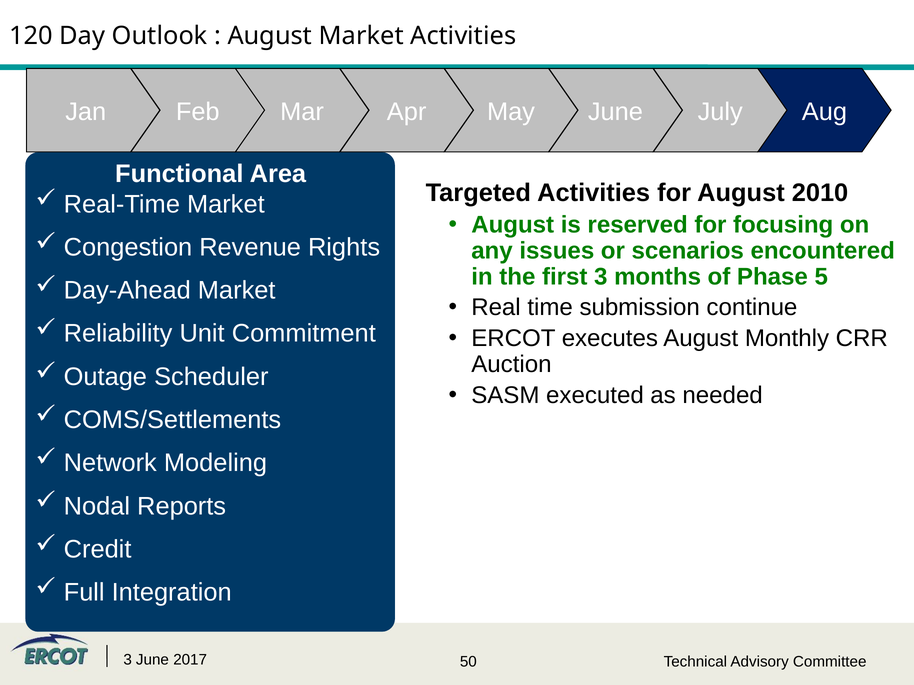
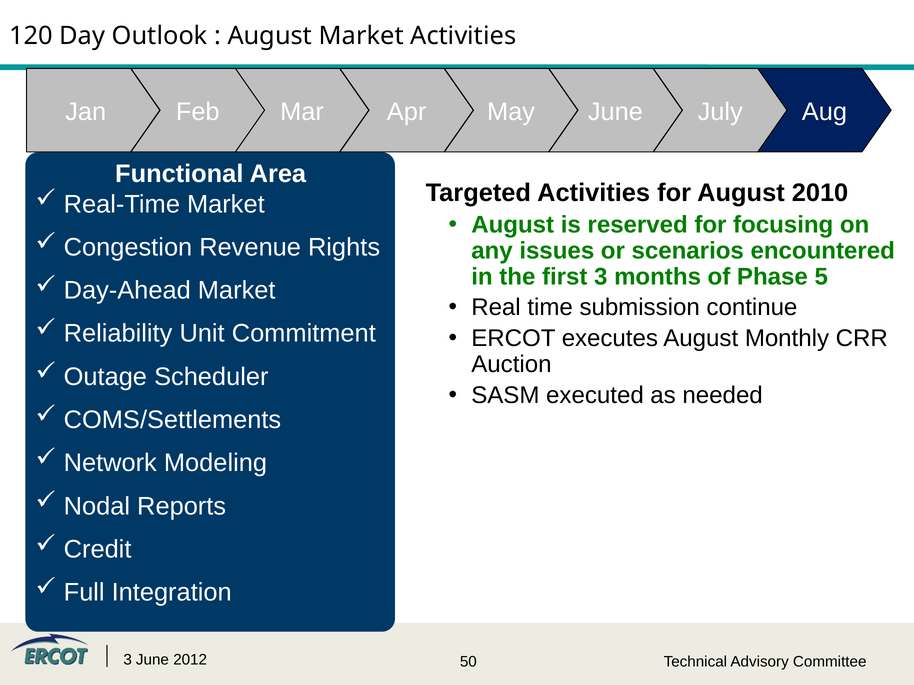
2017: 2017 -> 2012 (190, 660)
